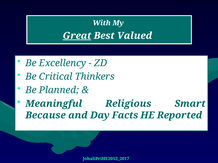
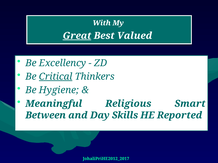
Critical underline: none -> present (56, 77)
Planned: Planned -> Hygiene (59, 90)
Because: Because -> Between (46, 116)
Facts: Facts -> Skills (125, 116)
